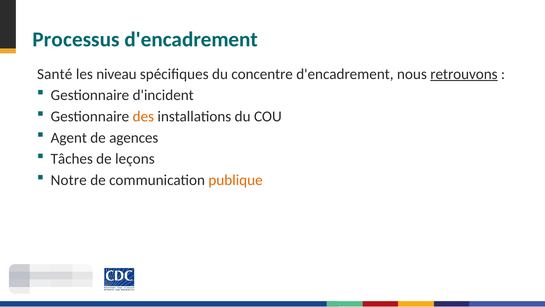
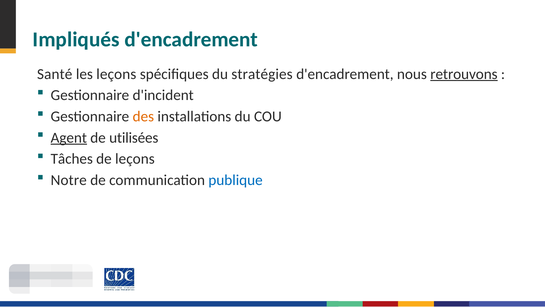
Processus: Processus -> Impliqués (76, 39)
les niveau: niveau -> leçons (116, 74)
concentre: concentre -> stratégies (262, 74)
Agent underline: none -> present (69, 137)
agences: agences -> utilisées (134, 137)
publique colour: orange -> blue (236, 180)
